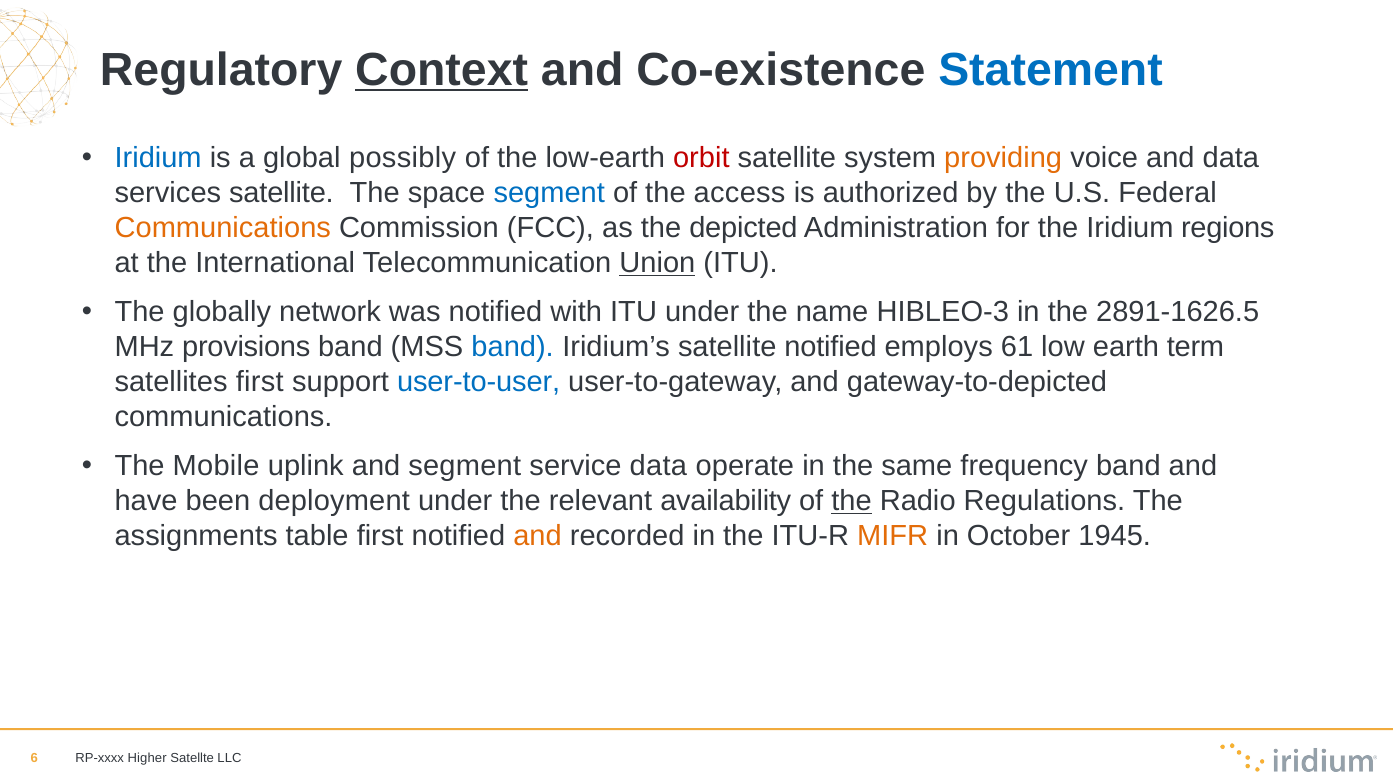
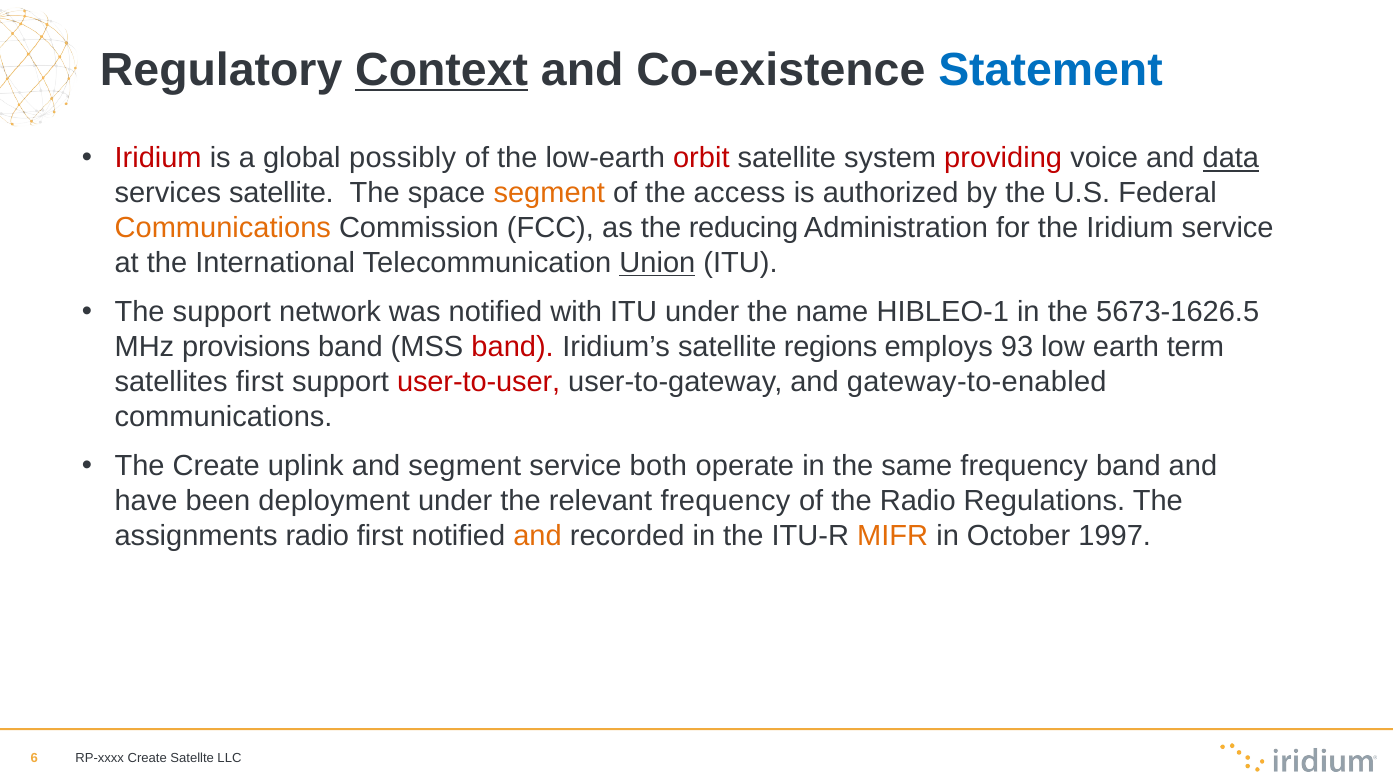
Iridium colour: blue -> red (158, 158)
providing colour: orange -> red (1003, 158)
data underline: none -> present (1231, 158)
segment colour: blue -> orange (549, 193)
depicted: depicted -> reducing (743, 228)
Iridium regions: regions -> service (1228, 228)
The globally: globally -> support (222, 312)
HIBLEO-3: HIBLEO-3 -> HIBLEO-1 (943, 312)
2891-1626.5: 2891-1626.5 -> 5673-1626.5 (1178, 312)
band colour: blue -> red (513, 347)
satellite notified: notified -> regions (831, 347)
61: 61 -> 93 (1017, 347)
user-to-user colour: blue -> red (479, 382)
gateway-to-depicted: gateway-to-depicted -> gateway-to-enabled (977, 382)
The Mobile: Mobile -> Create (216, 466)
service data: data -> both (658, 466)
relevant availability: availability -> frequency (725, 501)
the underline: present -> none (852, 501)
assignments table: table -> radio (317, 536)
1945: 1945 -> 1997 (1115, 536)
RP-xxxx Higher: Higher -> Create (147, 758)
